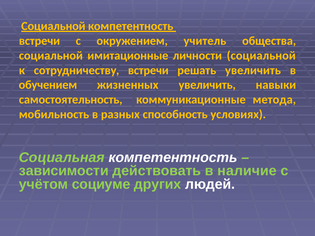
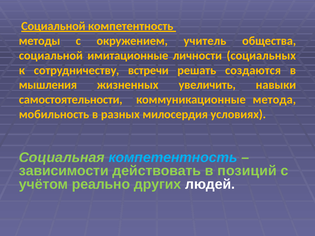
встречи: встречи -> методы (40, 41)
личности социальной: социальной -> социальных (261, 56)
решать увеличить: увеличить -> создаются (253, 70)
обучением: обучением -> мышления (48, 85)
самостоятельность: самостоятельность -> самостоятельности (71, 100)
способность: способность -> милосердия (175, 114)
компетентность colour: white -> light blue (173, 158)
наличие: наличие -> позиций (247, 171)
социуме: социуме -> реально (101, 184)
